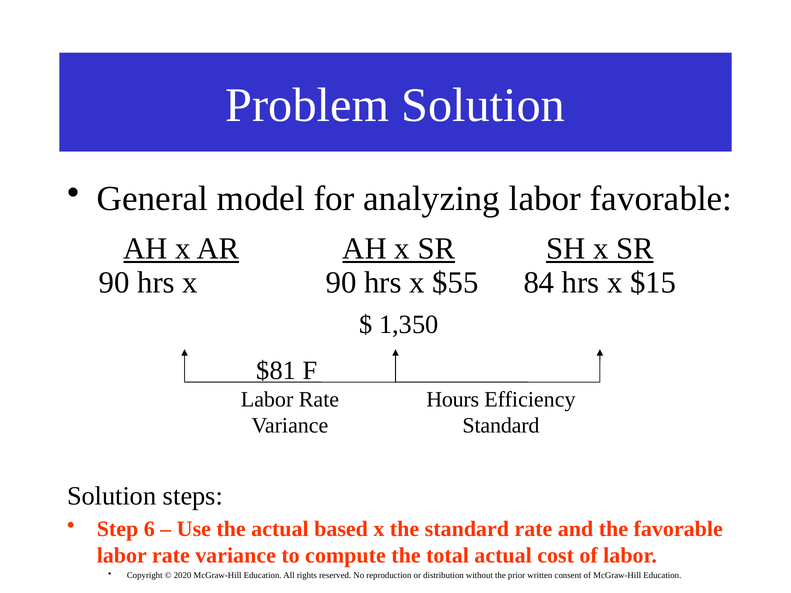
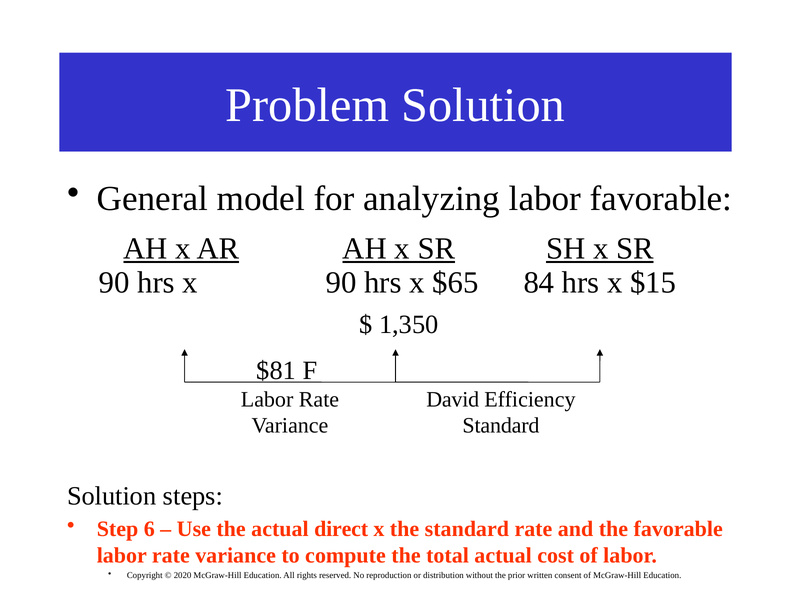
$55: $55 -> $65 (455, 283)
Hours: Hours -> David (453, 400)
based: based -> direct (341, 529)
